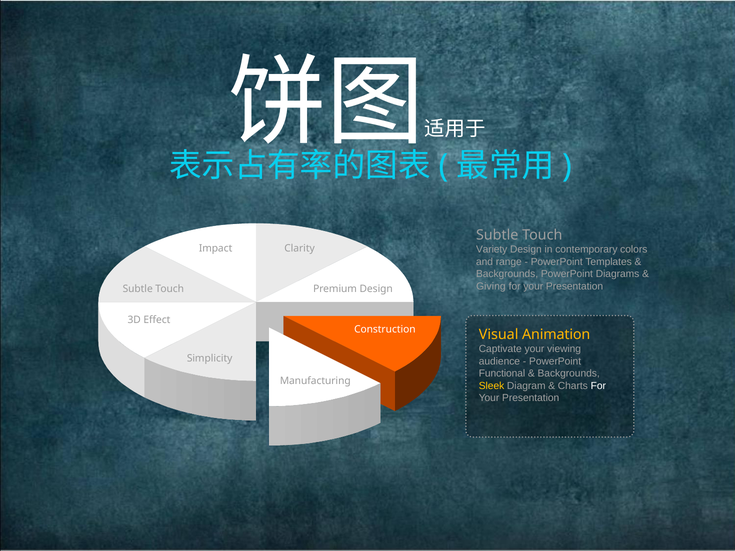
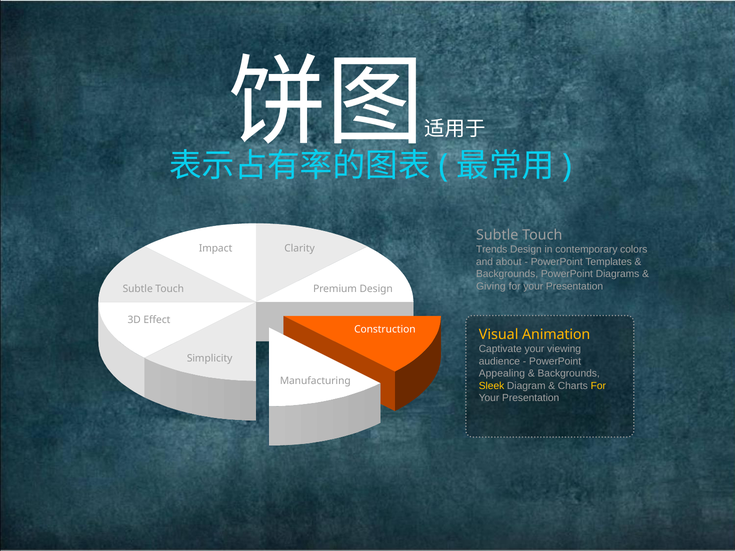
Variety: Variety -> Trends (492, 250)
range: range -> about (509, 262)
Functional: Functional -> Appealing (502, 374)
For colour: white -> yellow (598, 386)
